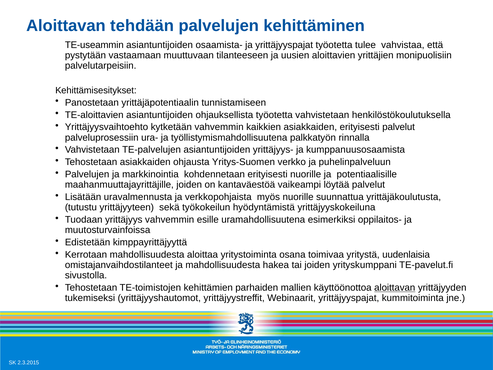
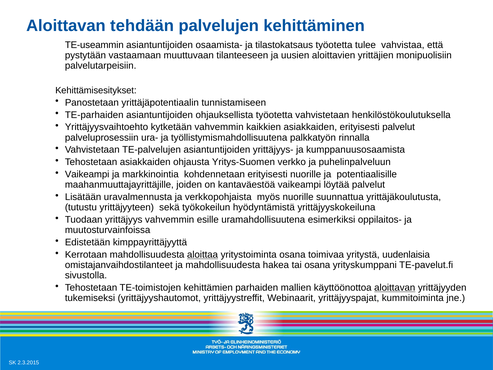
ja yrittäjyyspajat: yrittäjyyspajat -> tilastokatsaus (284, 45)
TE-aloittavien: TE-aloittavien -> TE-parhaiden (94, 115)
Palvelujen: Palvelujen -> Vaikeampi (87, 174)
aloittaa underline: none -> present (203, 255)
tai joiden: joiden -> osana (317, 265)
